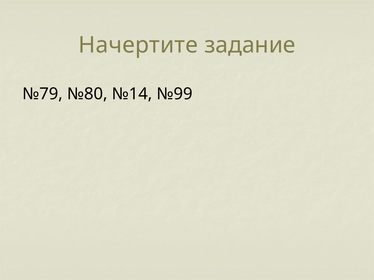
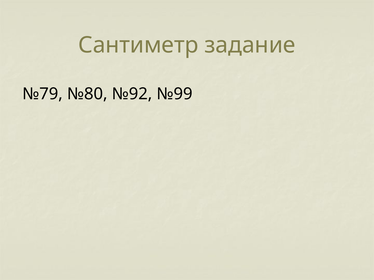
Начертите: Начертите -> Сантиметр (138, 45)
№14: №14 -> №92 (132, 94)
